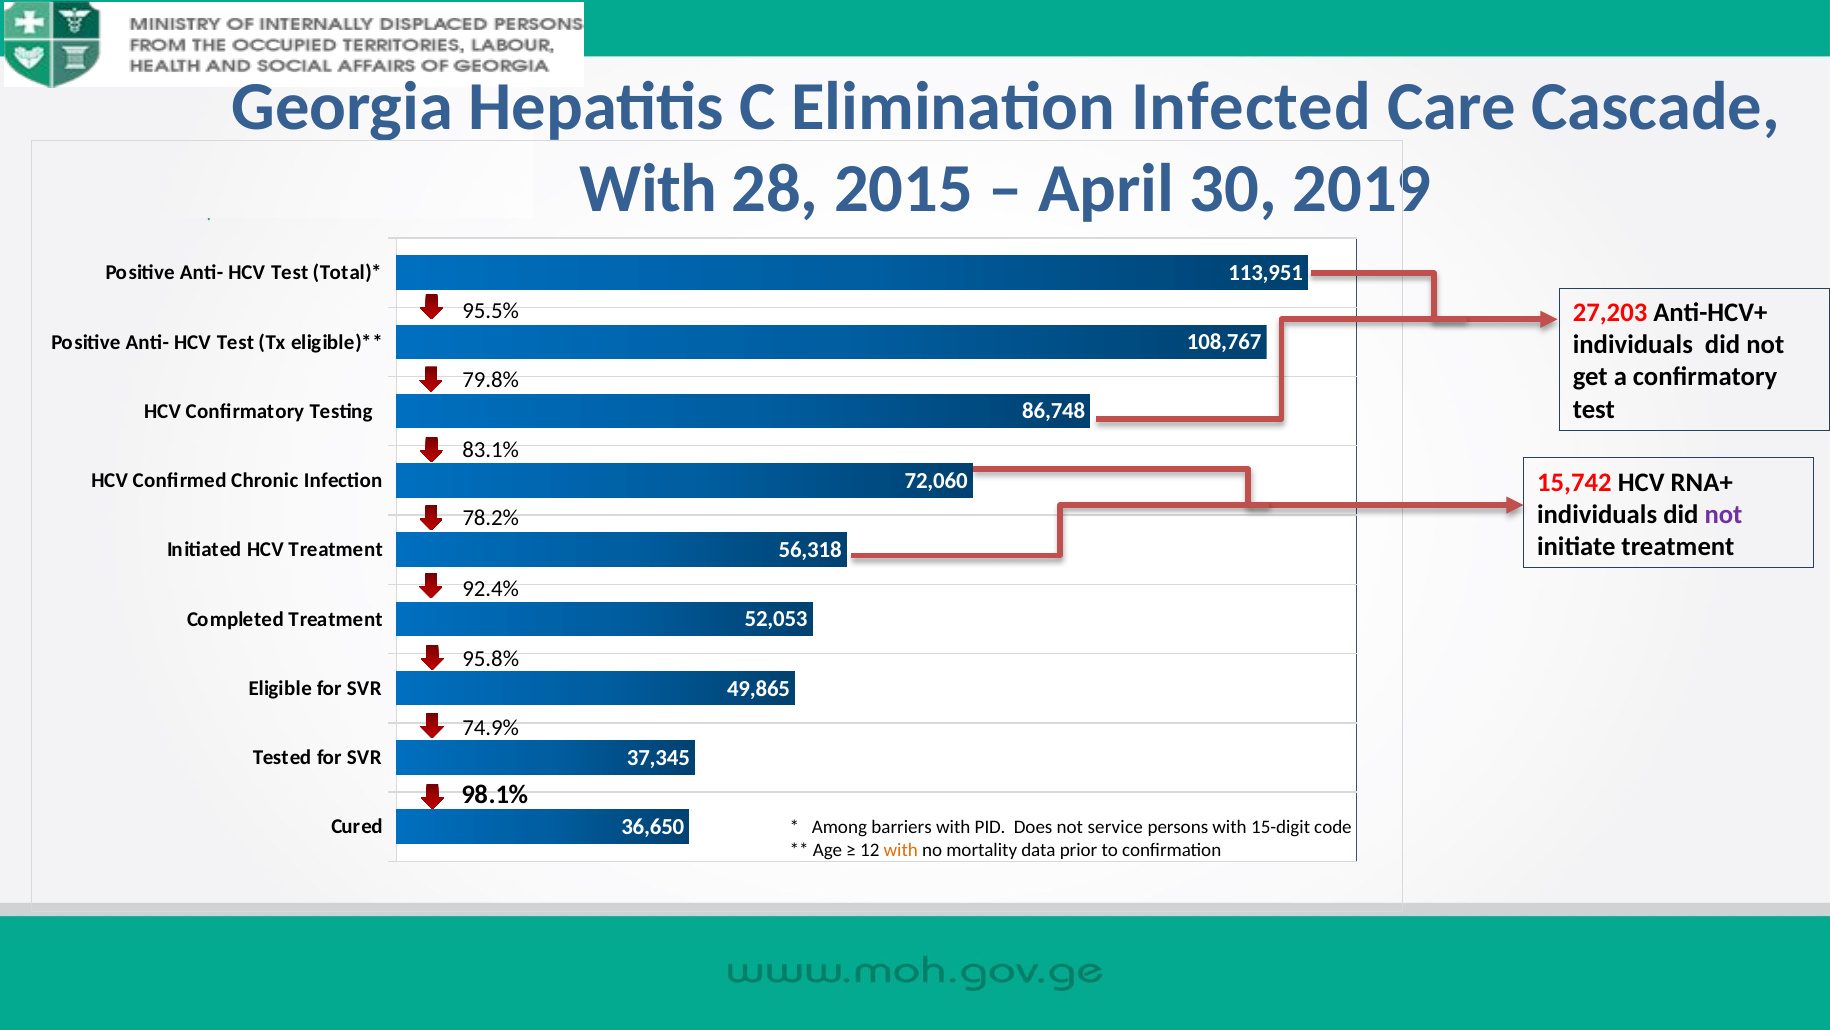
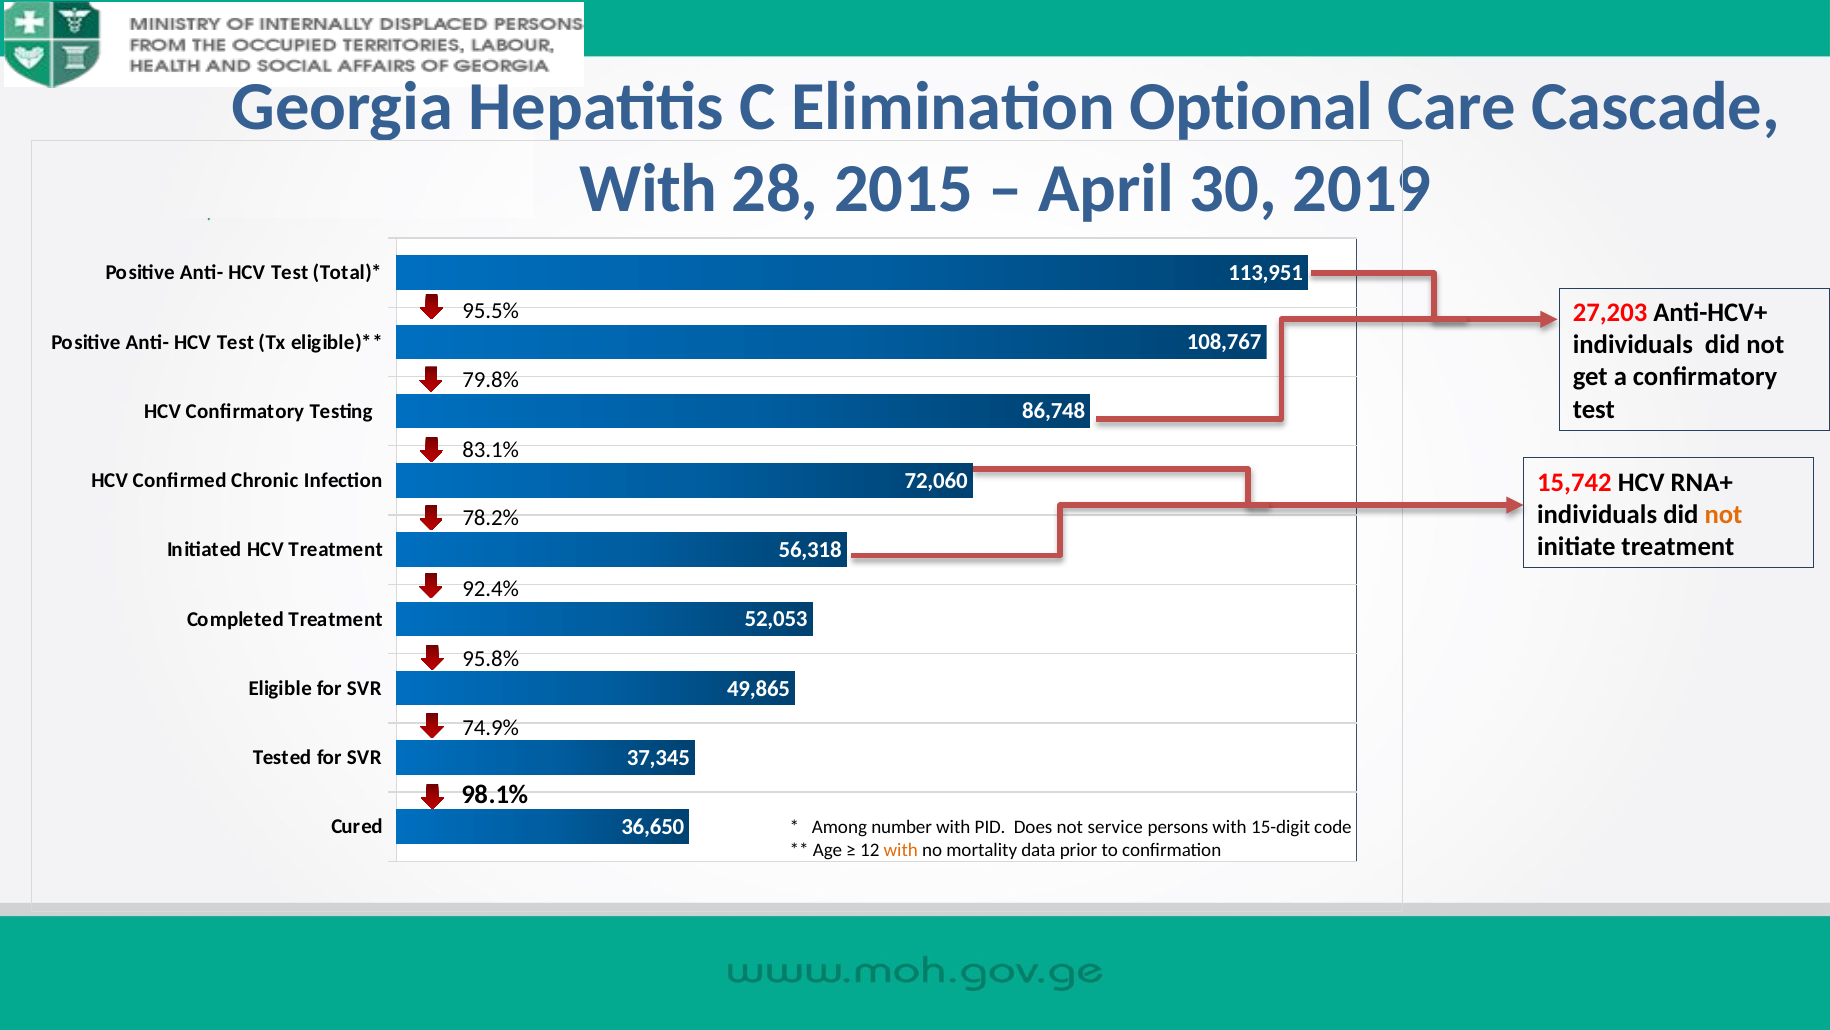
Infected: Infected -> Optional (1252, 106)
not colour: purple -> orange (1724, 514)
barriers: barriers -> number (902, 827)
